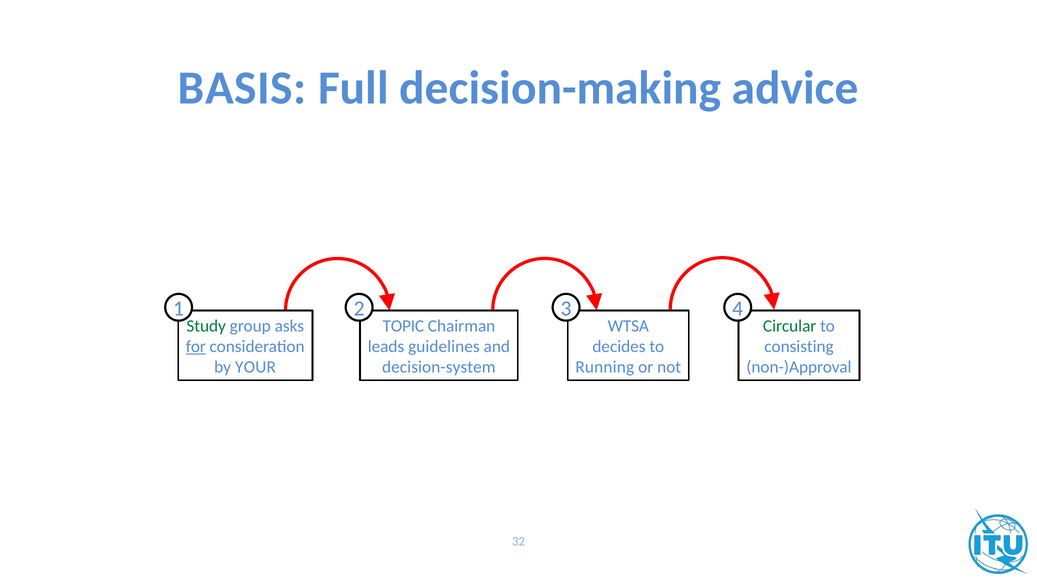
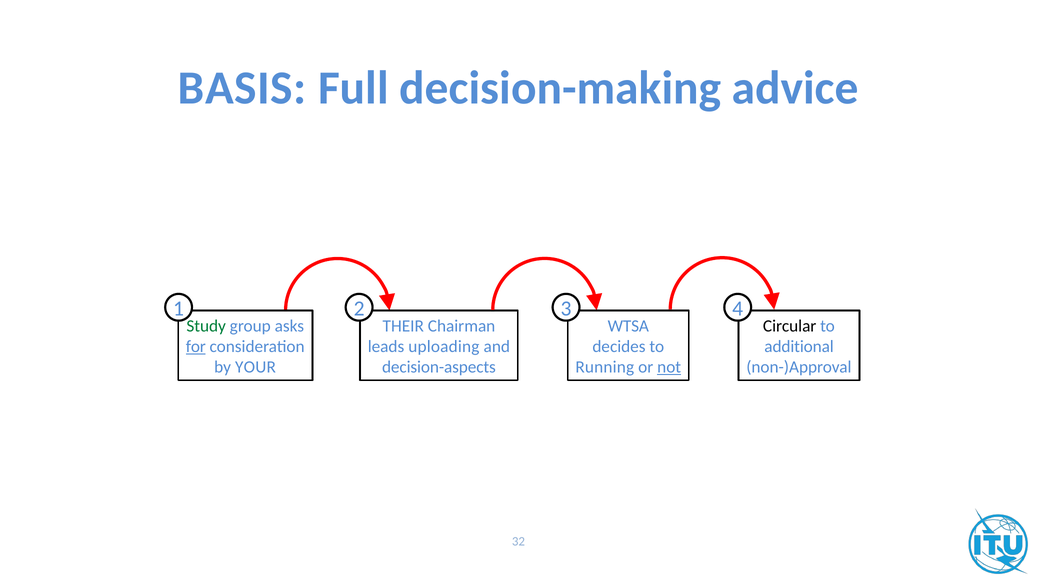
TOPIC: TOPIC -> THEIR (403, 326)
Circular colour: green -> black (790, 326)
guidelines: guidelines -> uploading (444, 347)
consisting: consisting -> additional (799, 347)
decision-system: decision-system -> decision-aspects (439, 367)
not underline: none -> present (669, 367)
